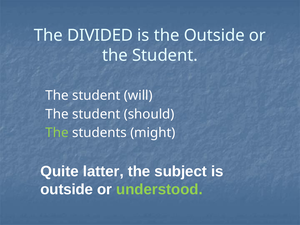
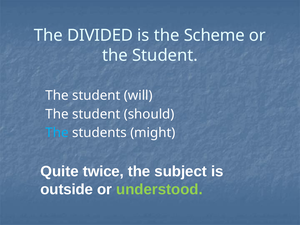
the Outside: Outside -> Scheme (214, 35)
The colour: light green -> light blue (57, 133)
latter: latter -> twice (103, 172)
